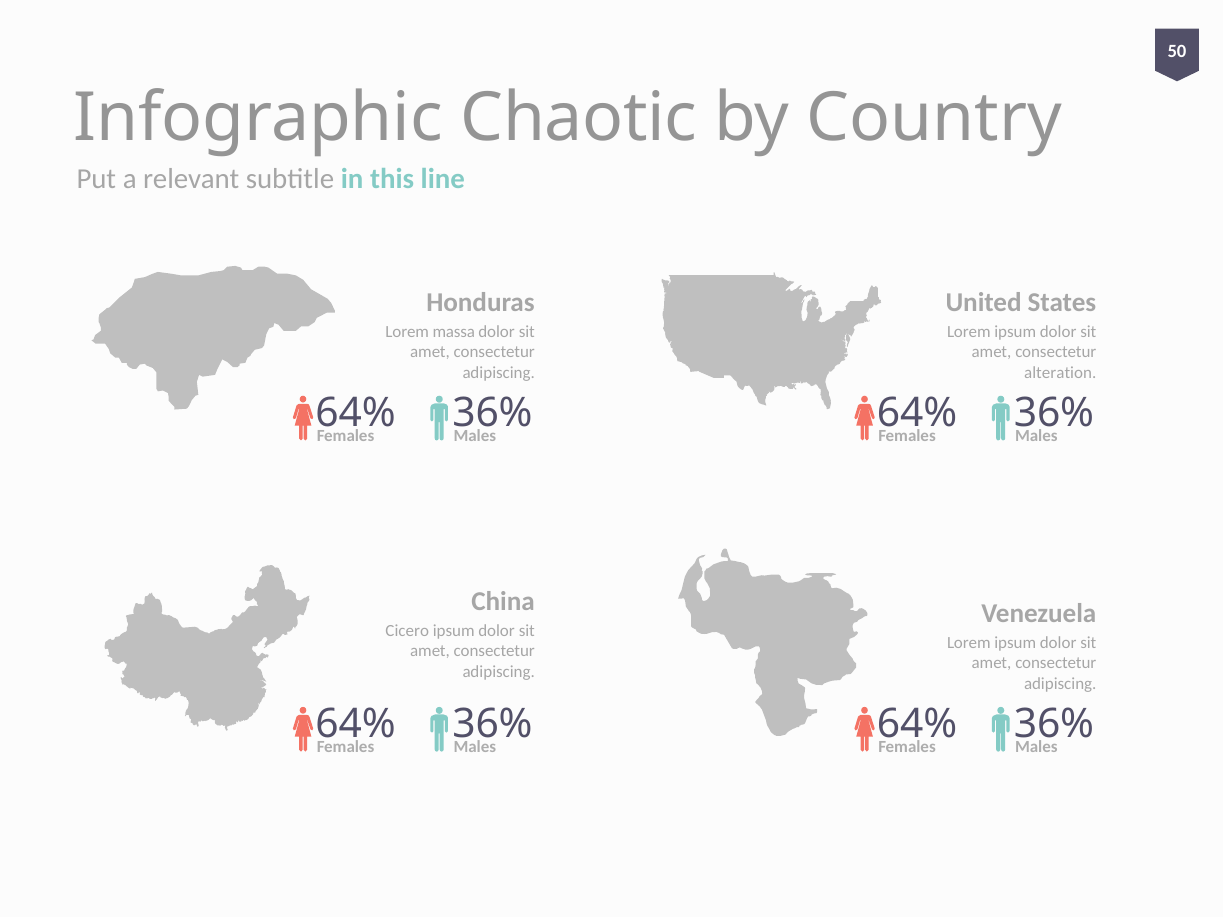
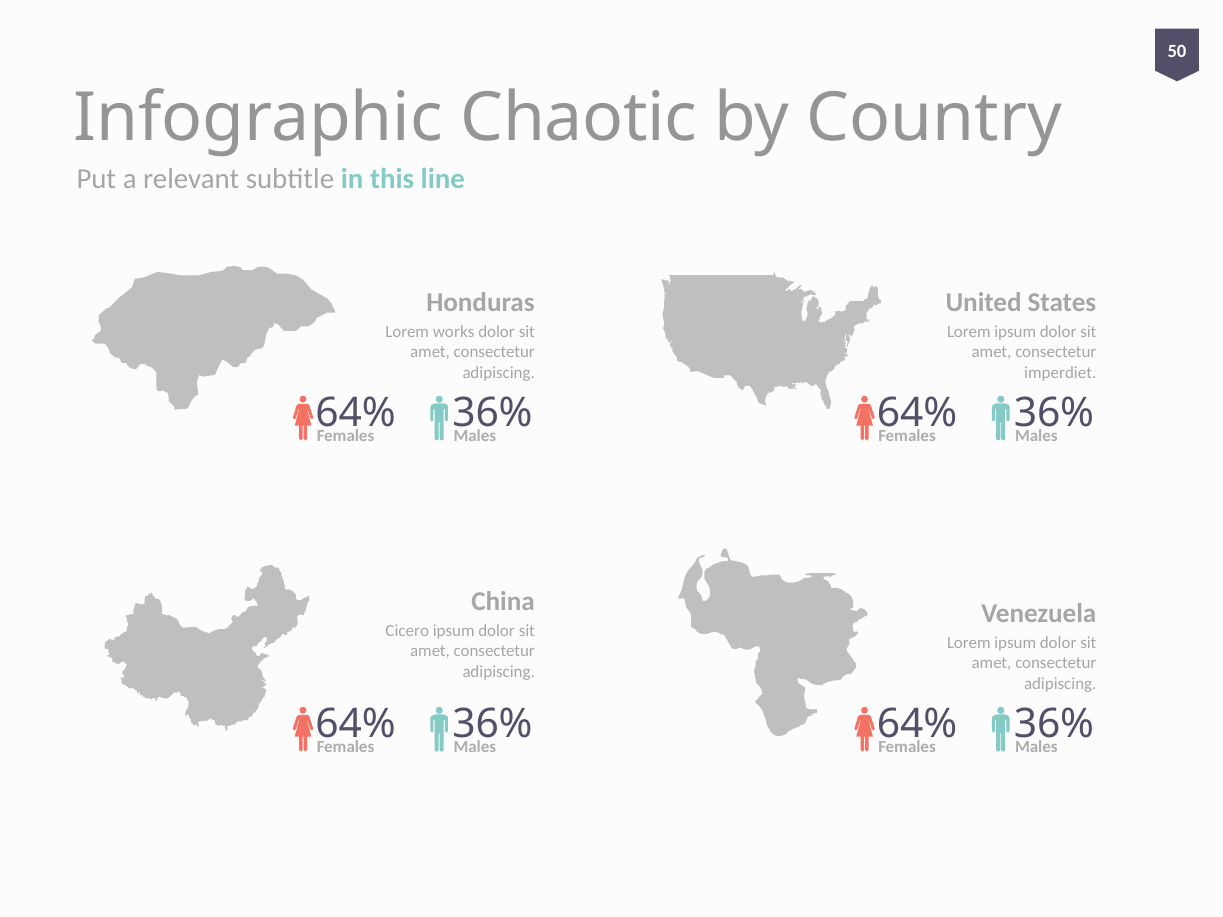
massa: massa -> works (454, 332)
alteration: alteration -> imperdiet (1060, 373)
